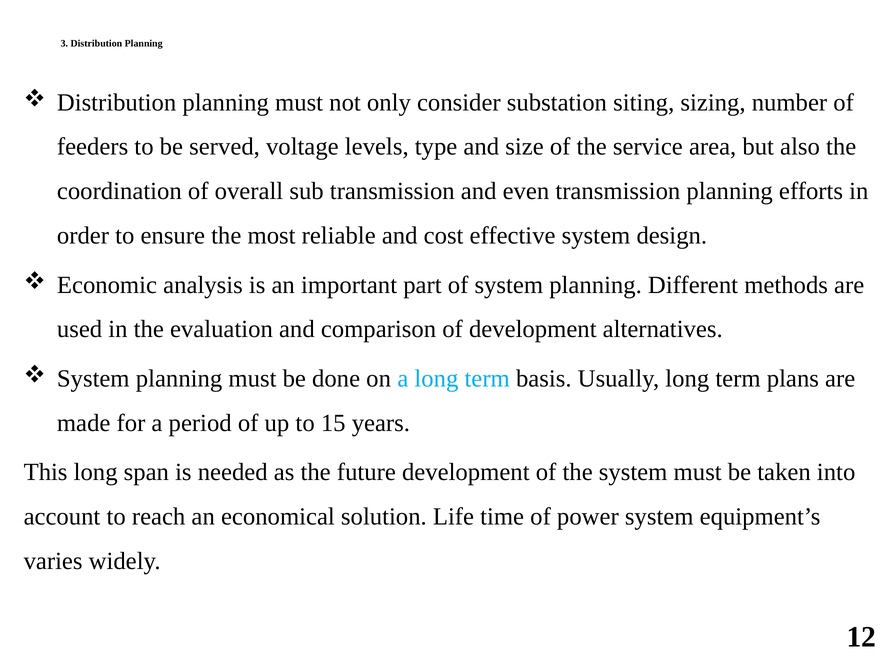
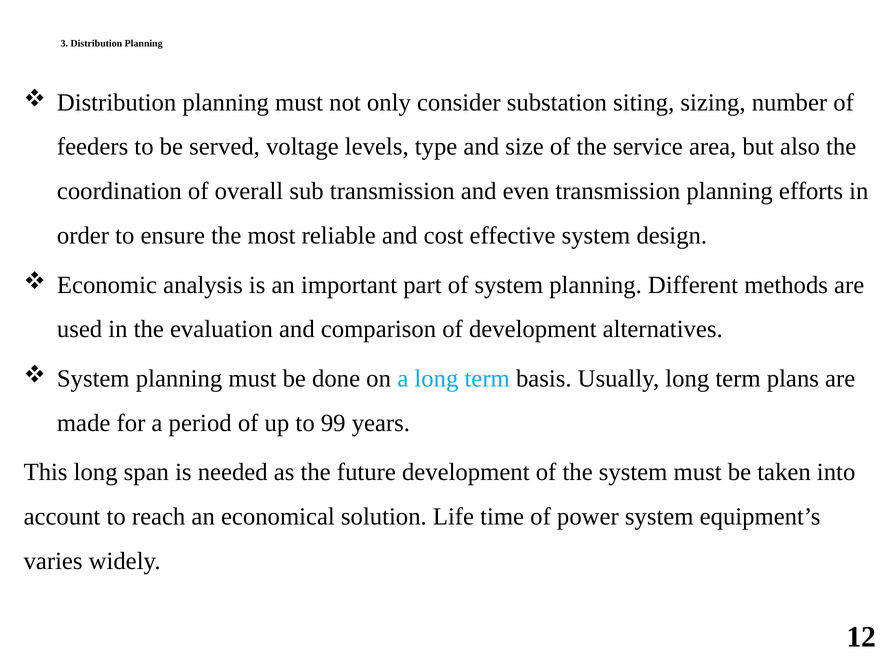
15: 15 -> 99 (333, 423)
